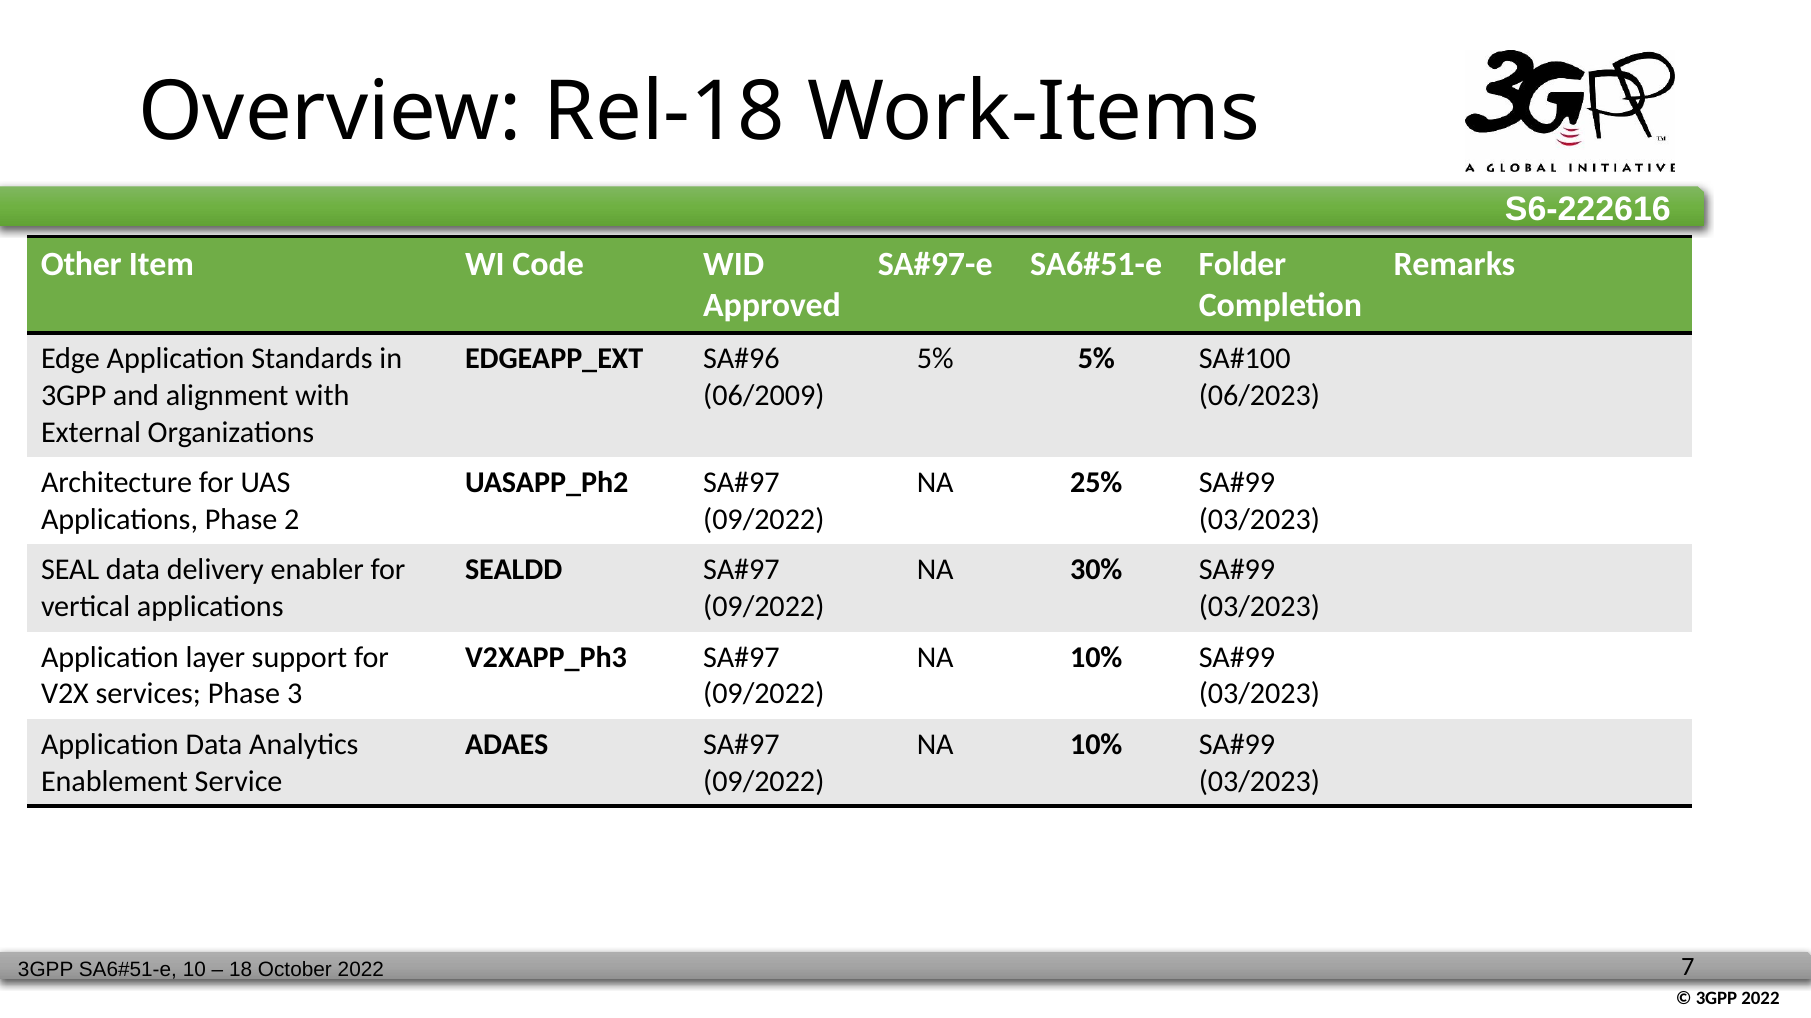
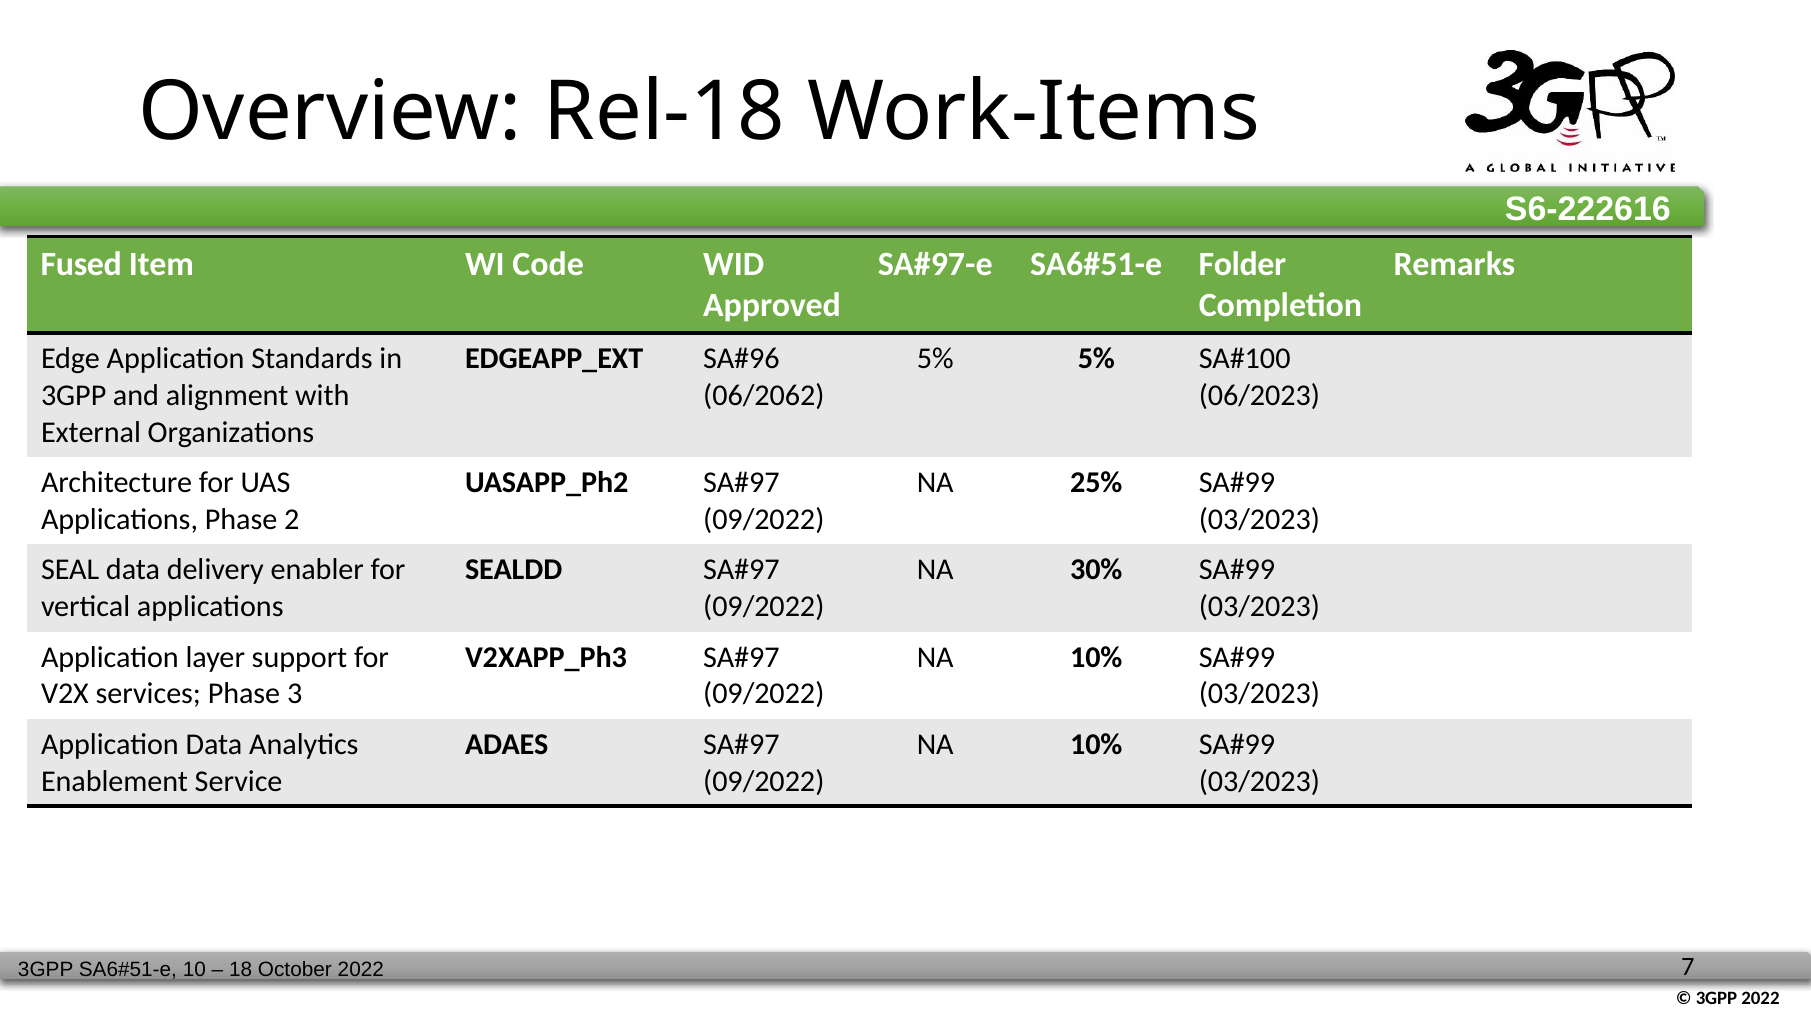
Other: Other -> Fused (81, 265)
06/2009: 06/2009 -> 06/2062 (764, 396)
